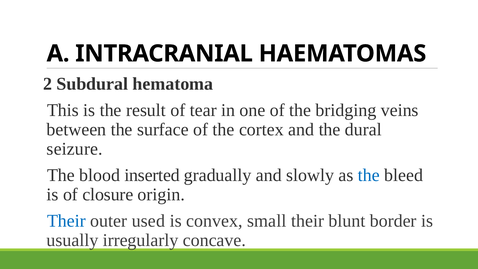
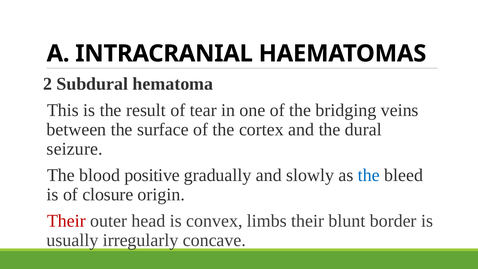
inserted: inserted -> positive (152, 175)
Their colour: blue -> red (66, 221)
used: used -> head (148, 221)
small: small -> limbs (267, 221)
